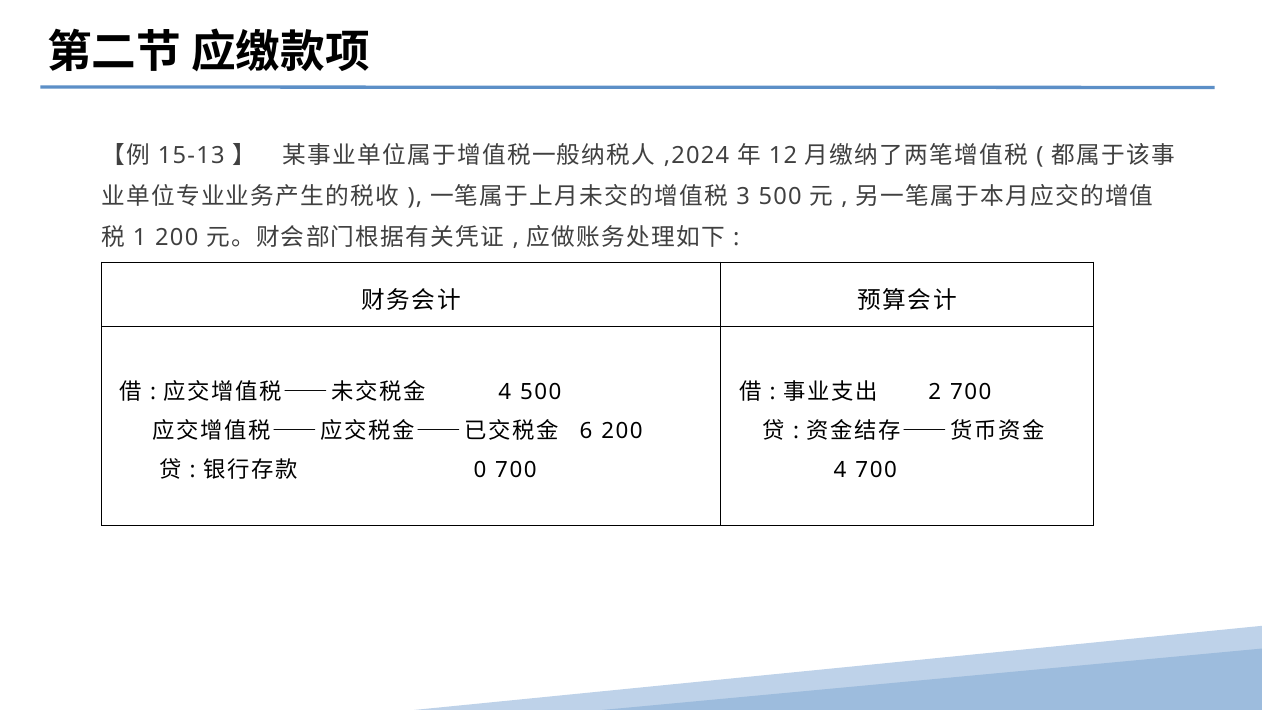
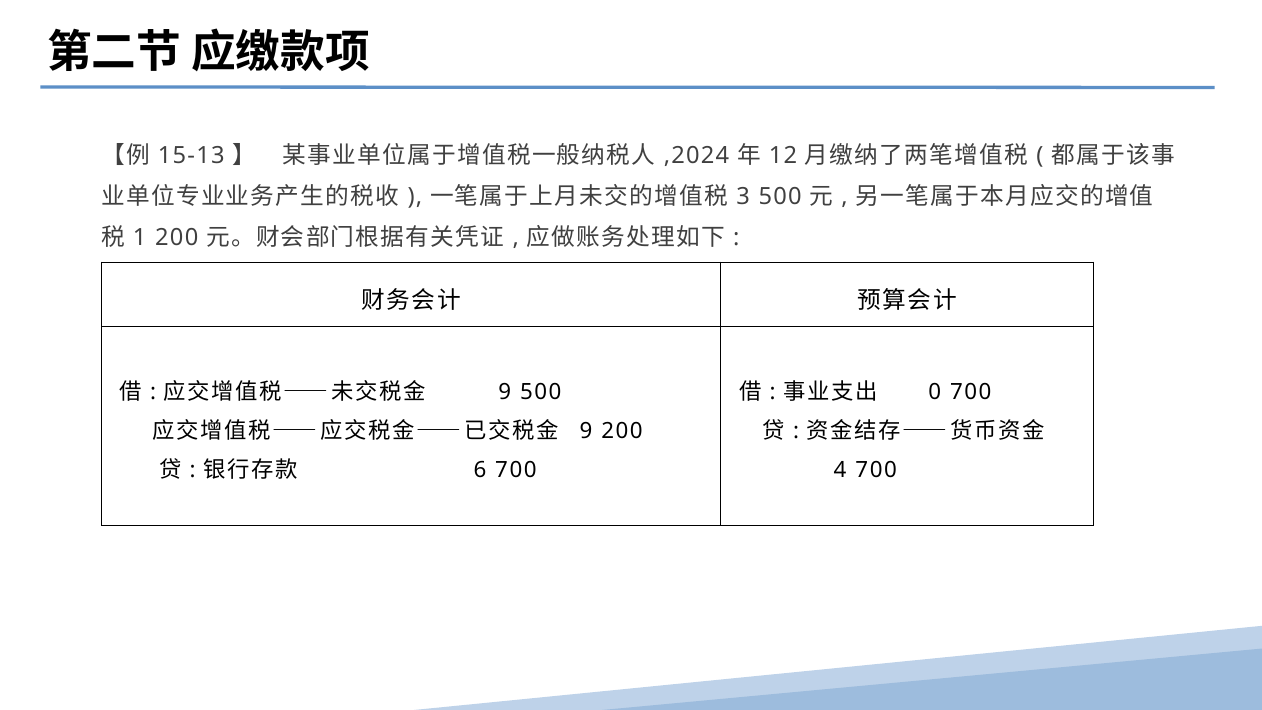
4: 4 -> 9 (505, 392)
2: 2 -> 0 (935, 392)
6: 6 -> 9 (586, 431)
0: 0 -> 6 (480, 470)
